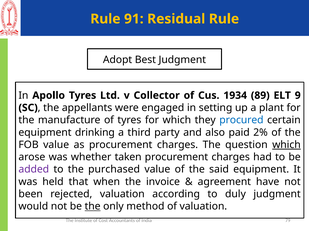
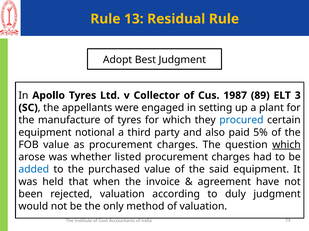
91: 91 -> 13 (134, 19)
1934: 1934 -> 1987 (235, 96)
9: 9 -> 3 (298, 96)
drinking: drinking -> notional (95, 133)
2%: 2% -> 5% (261, 133)
taken: taken -> listed (128, 158)
added colour: purple -> blue (34, 170)
the underline: present -> none (93, 207)
